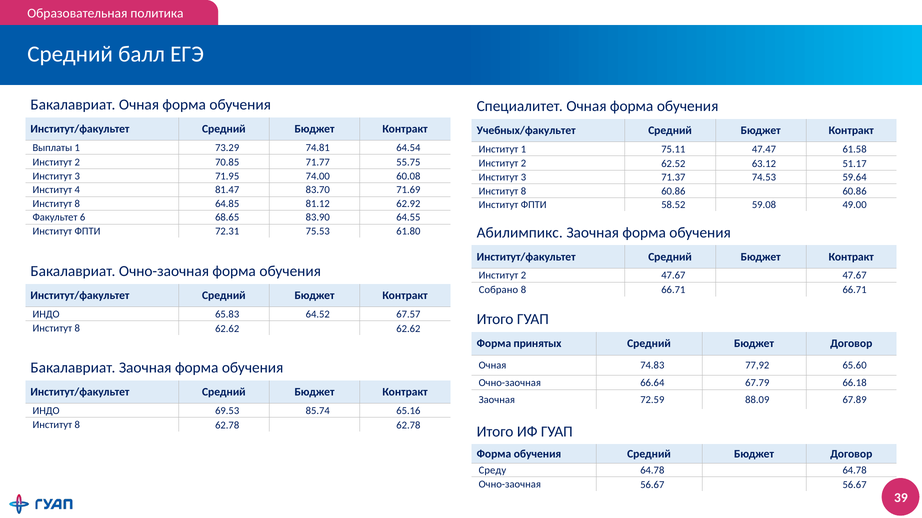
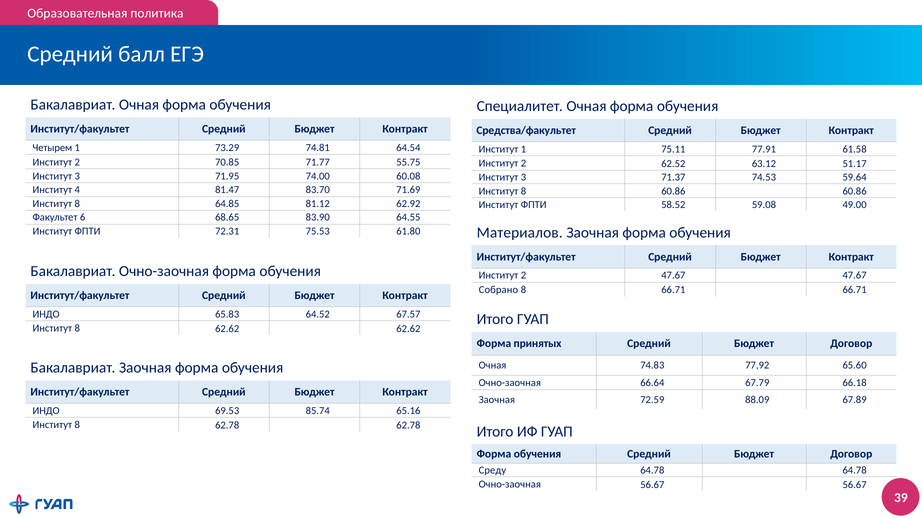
Учебных/факультет: Учебных/факультет -> Средства/факультет (526, 131)
Выплаты: Выплаты -> Четырем (52, 148)
47.47: 47.47 -> 77.91 (764, 149)
Абилимпикс: Абилимпикс -> Материалов (520, 233)
